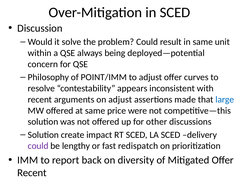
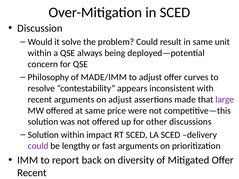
POINT/IMM: POINT/IMM -> MADE/IMM (104, 77)
large colour: blue -> purple (225, 100)
Solution create: create -> within (73, 135)
fast redispatch: redispatch -> arguments (138, 146)
